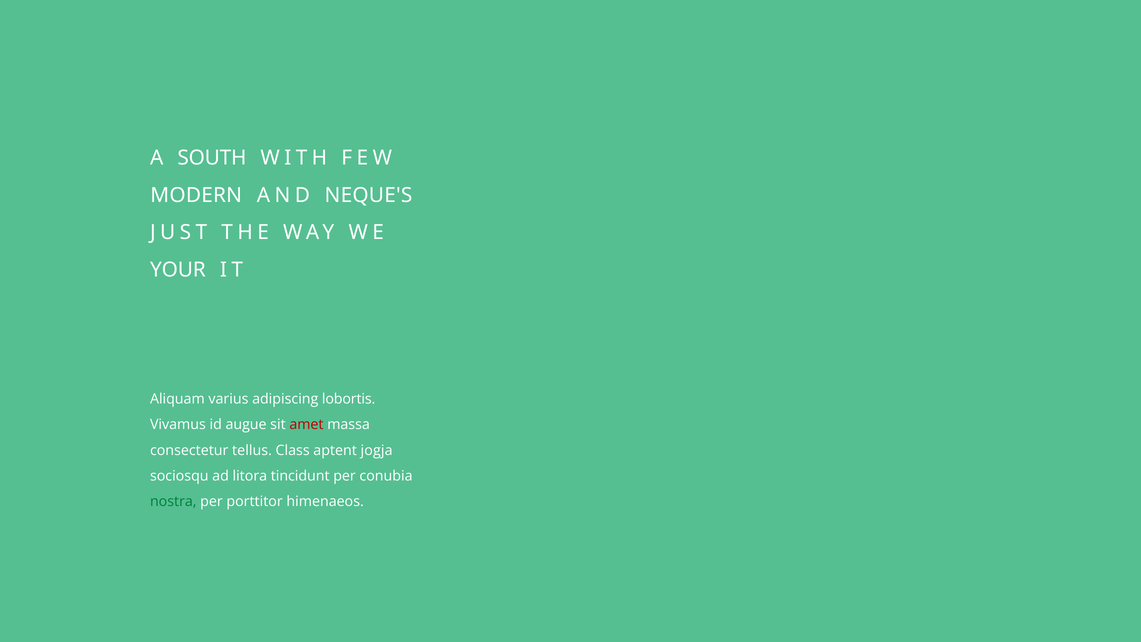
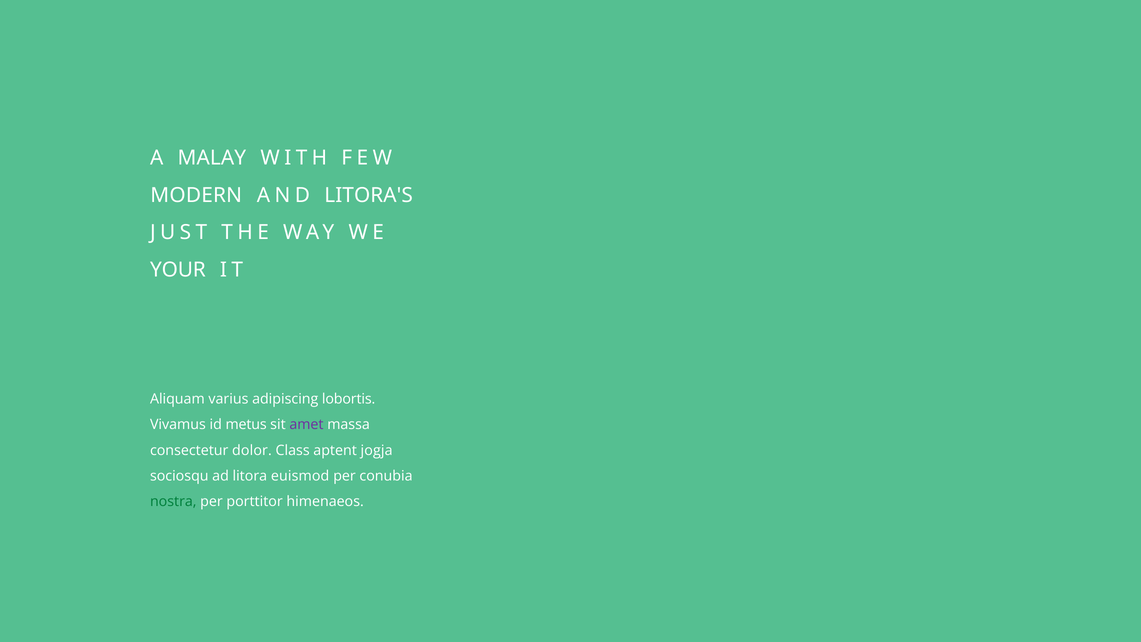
SOUTH: SOUTH -> MALAY (212, 158)
NEQUE'S: NEQUE'S -> LITORA'S (369, 195)
augue: augue -> metus (246, 425)
amet colour: red -> purple (306, 425)
tellus: tellus -> dolor (252, 450)
tincidunt: tincidunt -> euismod (300, 476)
